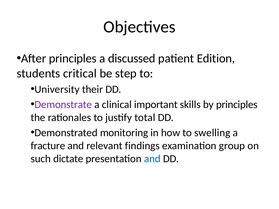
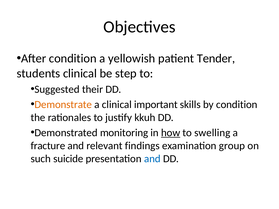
After principles: principles -> condition (73, 59)
discussed: discussed -> yellowish (132, 59)
Edition: Edition -> Tender (216, 59)
students critical: critical -> clinical (80, 73)
University: University -> Suggested (57, 89)
Demonstrate colour: purple -> orange (63, 105)
by principles: principles -> condition (237, 105)
total: total -> kkuh (145, 118)
how underline: none -> present (171, 133)
dictate: dictate -> suicide (68, 159)
